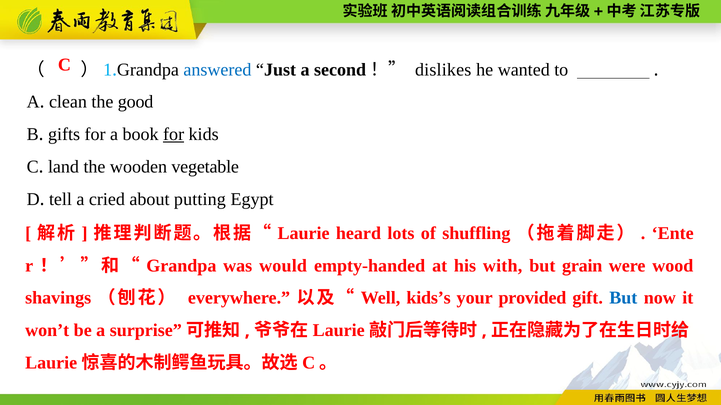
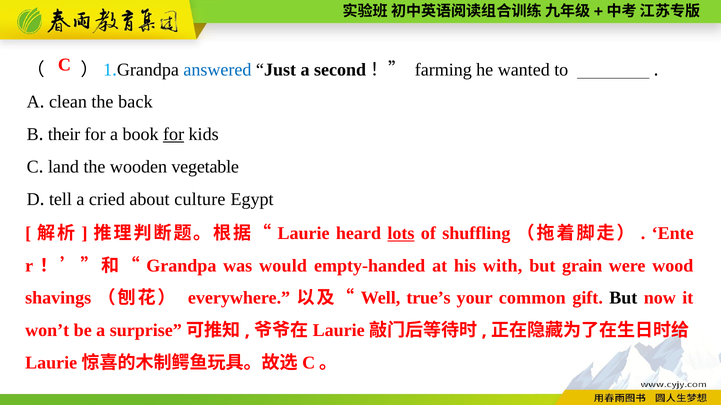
dislikes: dislikes -> farming (443, 70)
good: good -> back (135, 102)
gifts: gifts -> their (64, 135)
putting: putting -> culture (200, 200)
lots underline: none -> present (401, 234)
kids’s: kids’s -> true’s (429, 299)
provided: provided -> common (532, 299)
But colour: blue -> black (623, 299)
